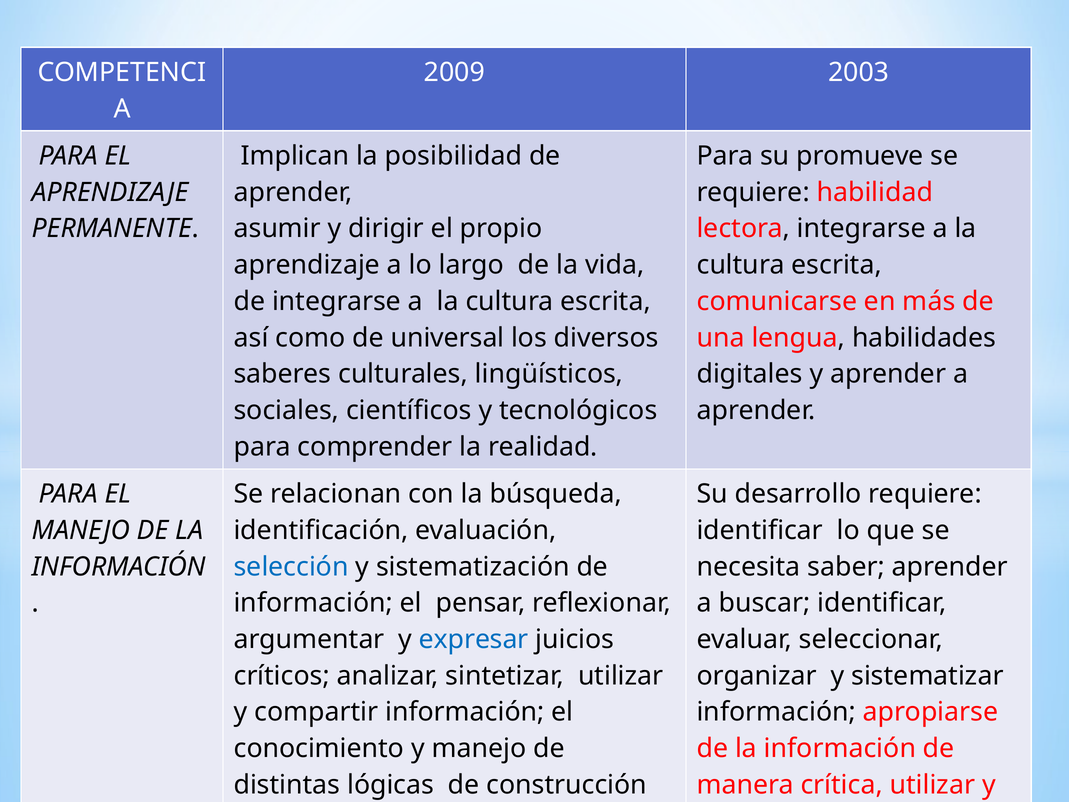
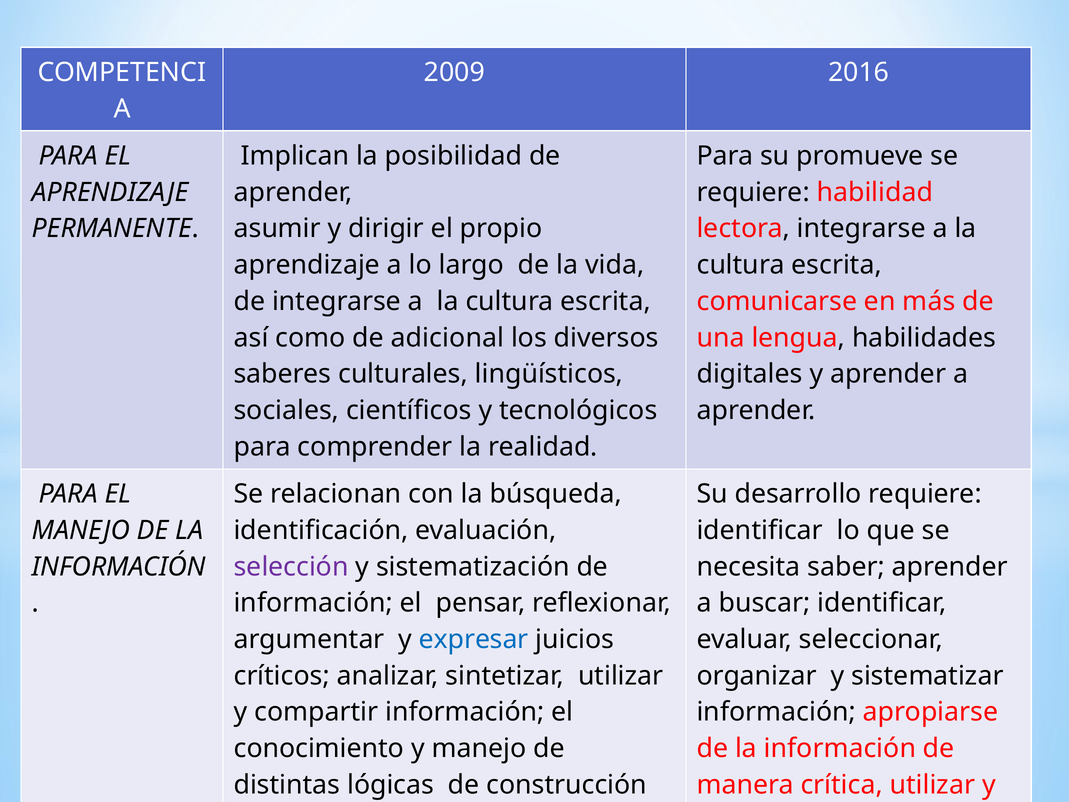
2003: 2003 -> 2016 (859, 72)
universal: universal -> adicional (447, 338)
selección colour: blue -> purple (291, 567)
